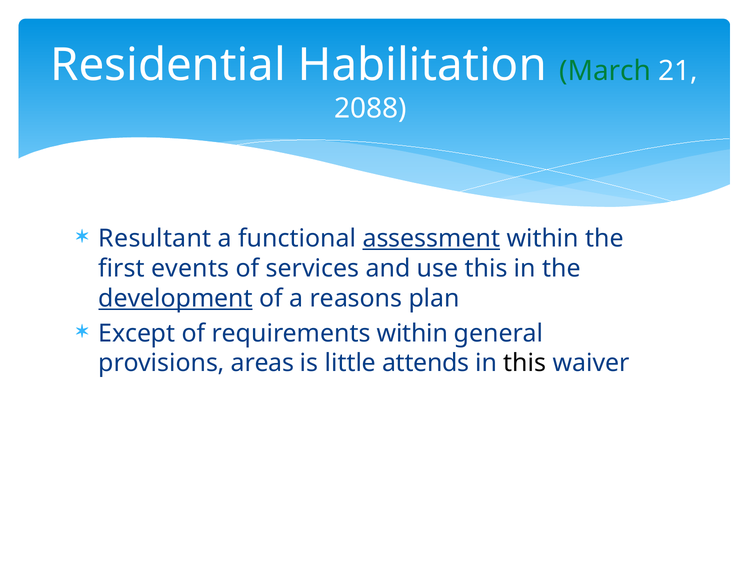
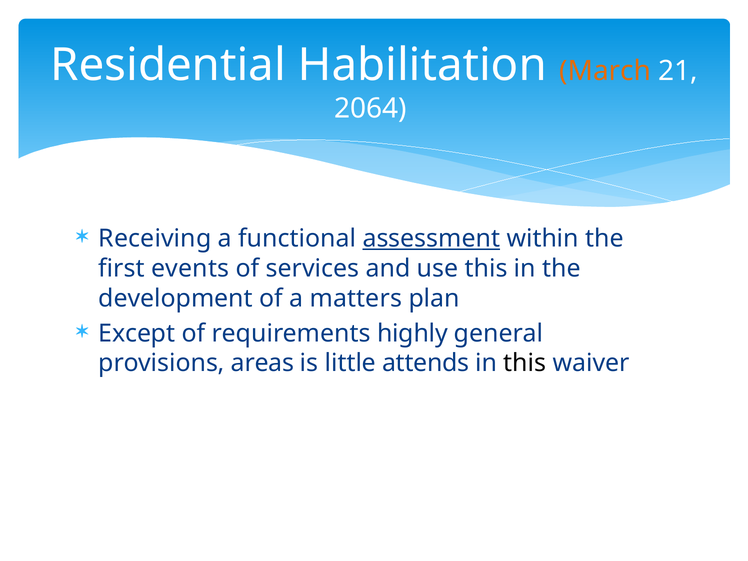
March colour: green -> orange (605, 71)
2088: 2088 -> 2064 (370, 108)
Resultant: Resultant -> Receiving (155, 239)
development underline: present -> none (176, 298)
reasons: reasons -> matters (356, 298)
requirements within: within -> highly (412, 333)
